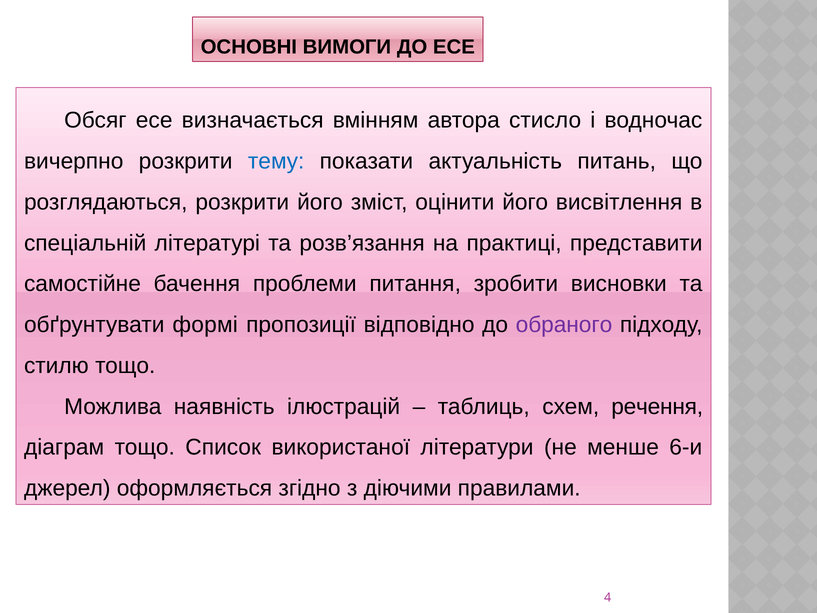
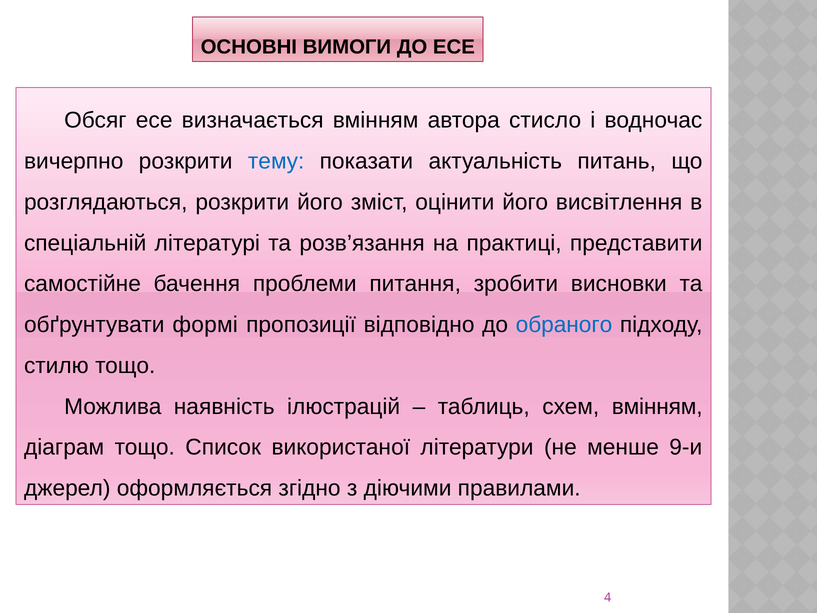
обраного colour: purple -> blue (564, 325)
схем речення: речення -> вмінням (657, 406)
6-и: 6-и -> 9-и (686, 447)
